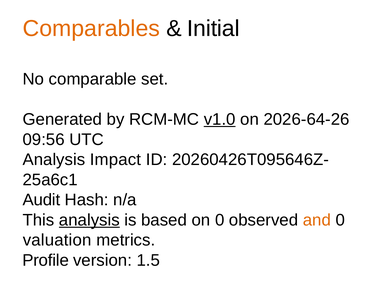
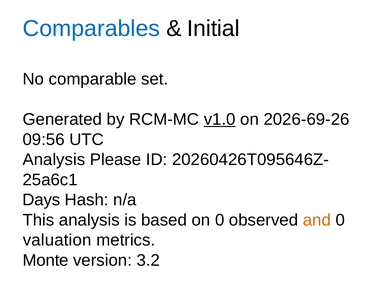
Comparables colour: orange -> blue (91, 29)
2026-64-26: 2026-64-26 -> 2026-69-26 (307, 120)
Impact: Impact -> Please (116, 160)
Audit: Audit -> Days (41, 200)
analysis underline: present -> none (89, 220)
Profile: Profile -> Monte (46, 261)
1.5: 1.5 -> 3.2 (148, 261)
